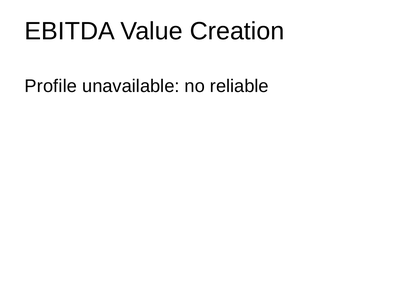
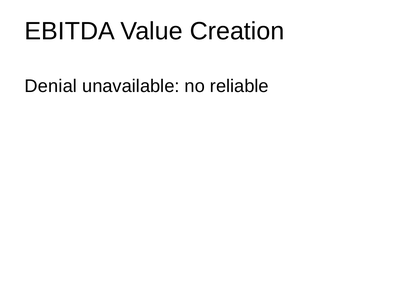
Profile: Profile -> Denial (51, 86)
